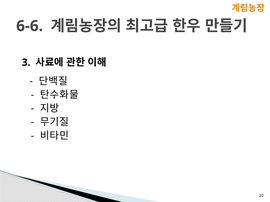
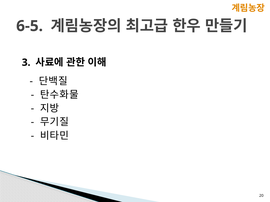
6-6: 6-6 -> 6-5 (30, 26)
